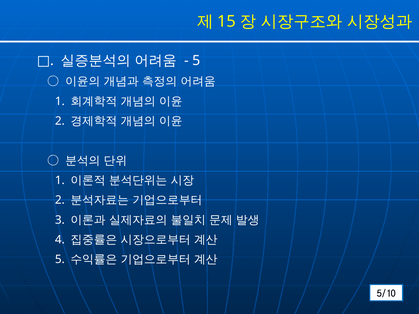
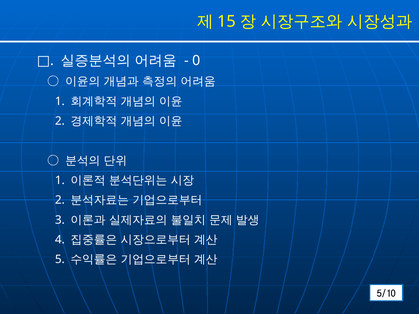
5: 5 -> 0 (196, 61)
